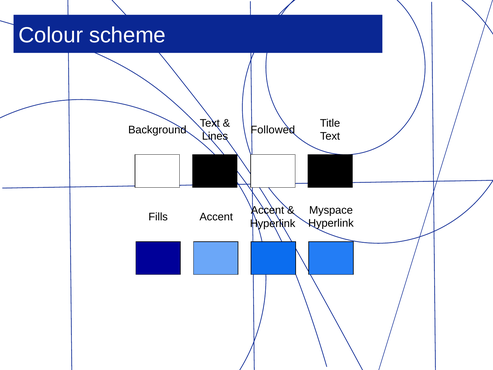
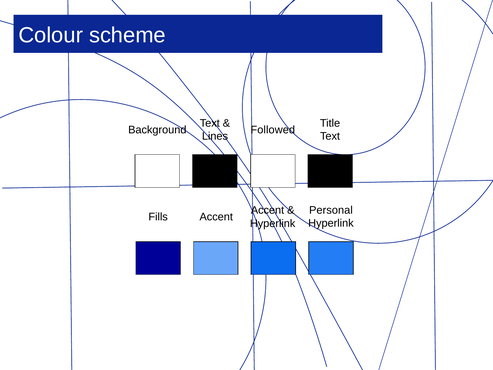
Myspace: Myspace -> Personal (331, 210)
